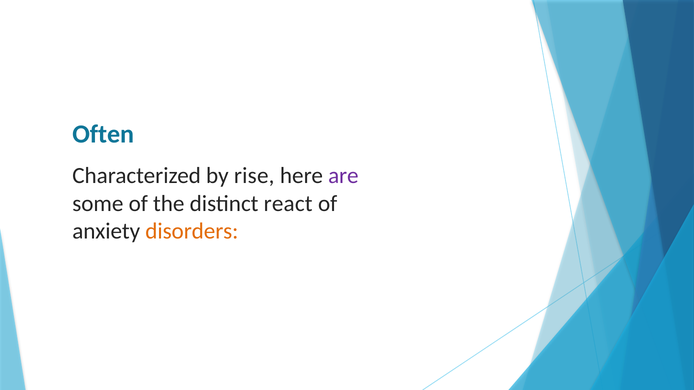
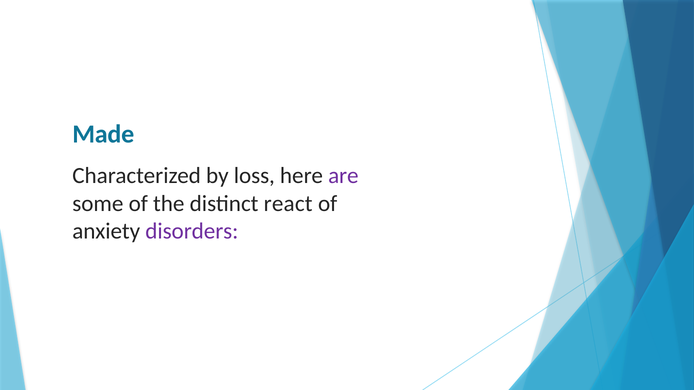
Often: Often -> Made (103, 134)
rise: rise -> loss (254, 176)
disorders colour: orange -> purple (192, 231)
